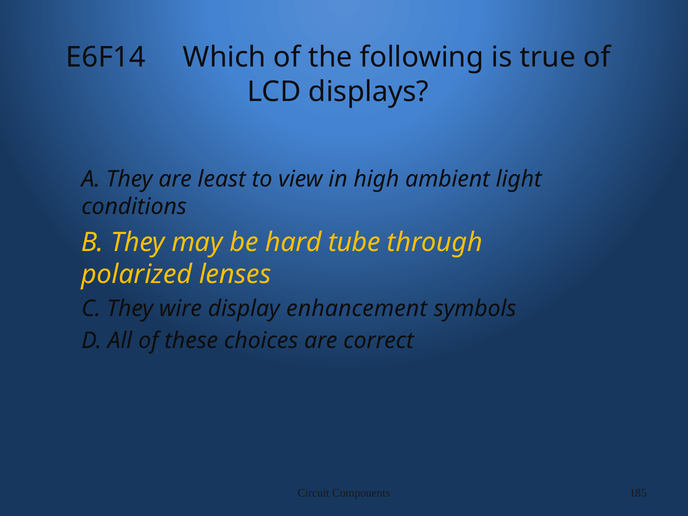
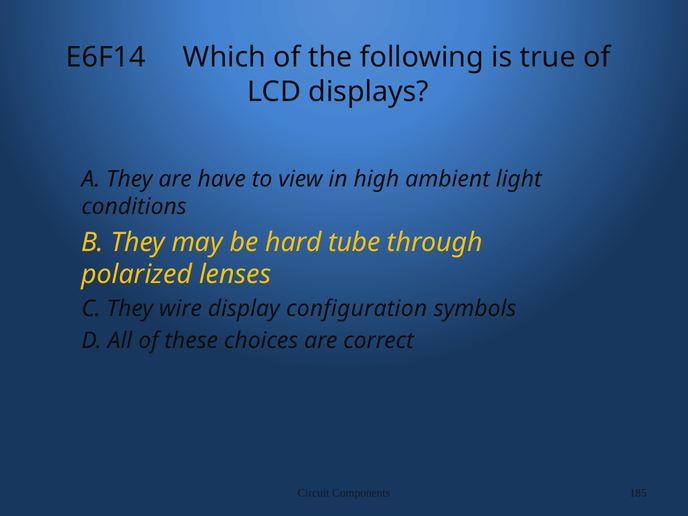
least: least -> have (222, 179)
enhancement: enhancement -> configuration (357, 309)
